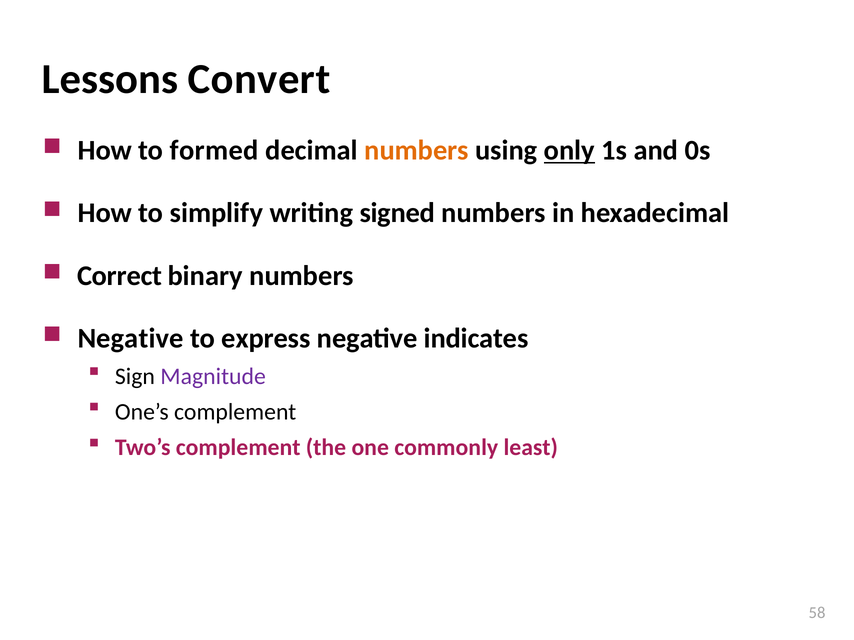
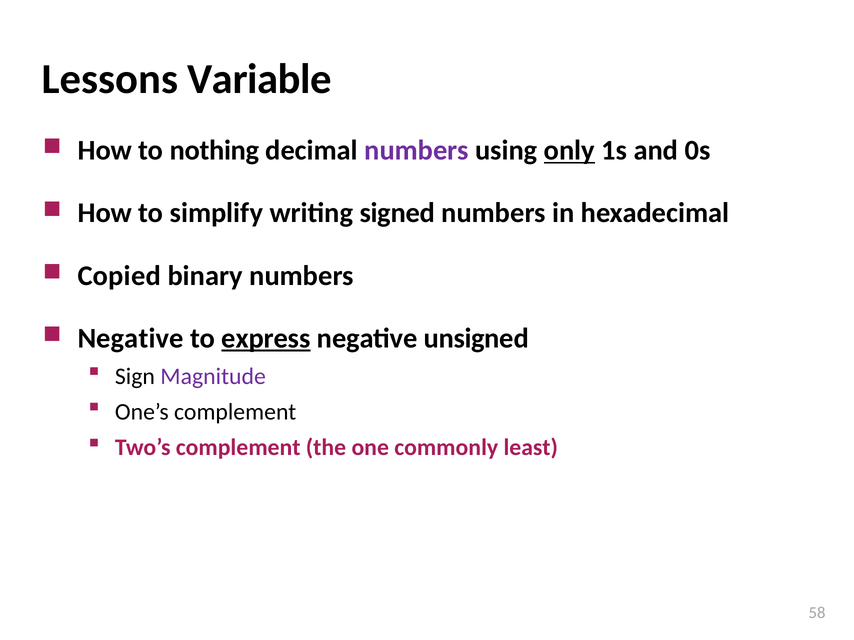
Convert: Convert -> Variable (260, 79)
formed: formed -> nothing (214, 151)
numbers colour: orange -> purple (417, 151)
Correct: Correct -> Copied (119, 276)
express underline: none -> present (266, 338)
indicates: indicates -> unsigned (476, 338)
